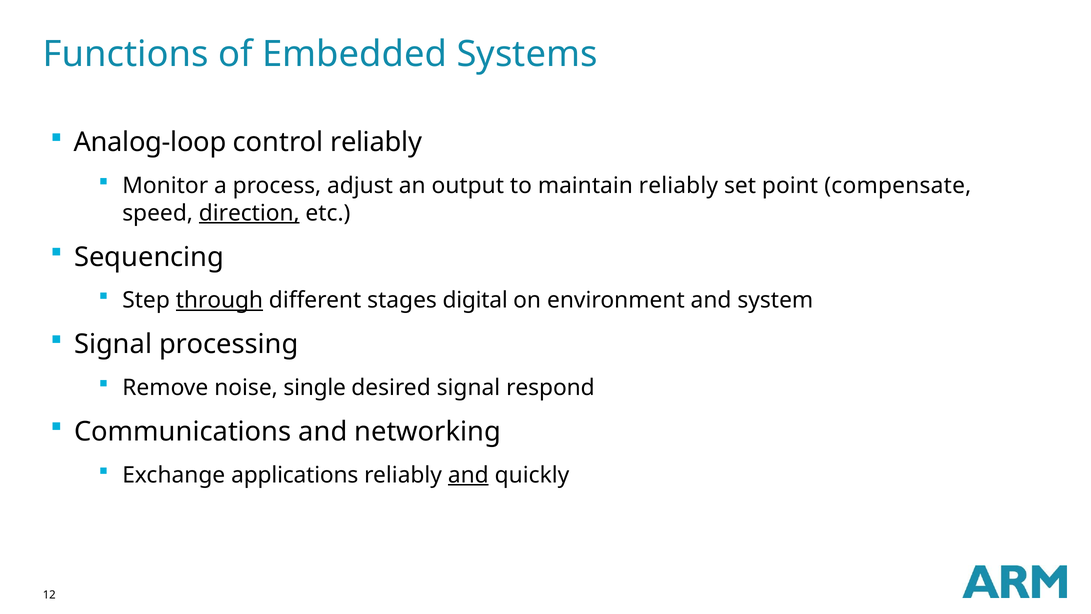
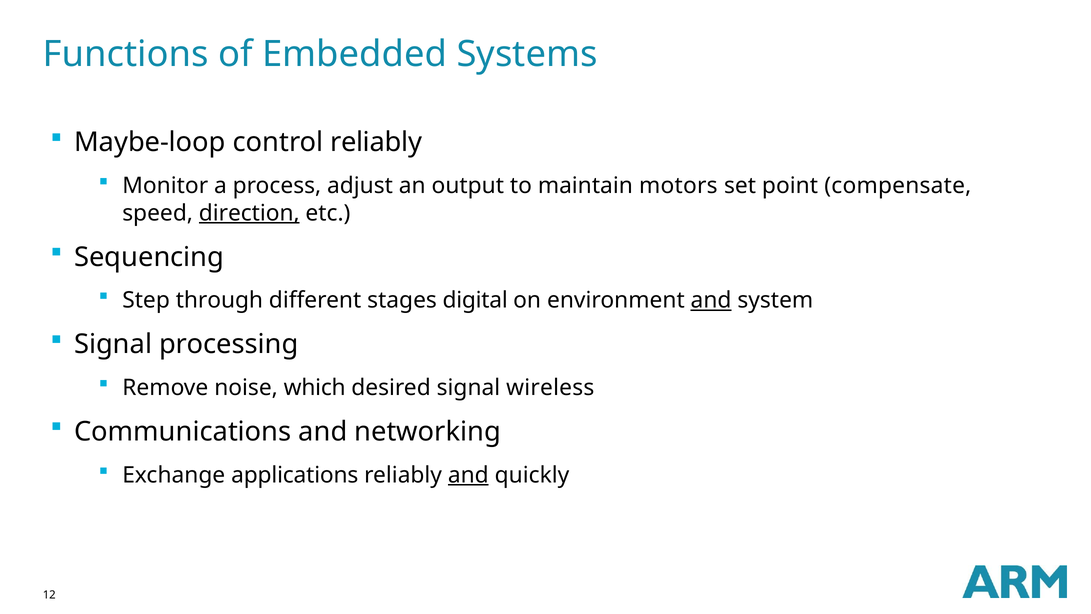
Analog-loop: Analog-loop -> Maybe-loop (150, 142)
maintain reliably: reliably -> motors (678, 186)
through underline: present -> none (219, 300)
and underline: none -> present (711, 300)
single: single -> which (315, 388)
respond: respond -> wireless (550, 388)
